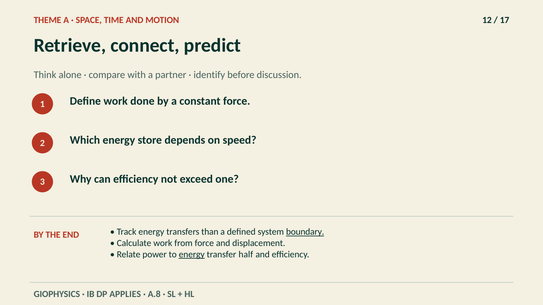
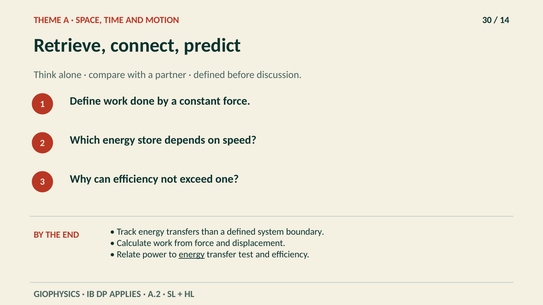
12: 12 -> 30 (487, 20)
17: 17 -> 14 (505, 20)
identify: identify -> defined (209, 75)
boundary underline: present -> none (305, 232)
half: half -> test (246, 255)
A.8: A.8 -> A.2 (154, 295)
